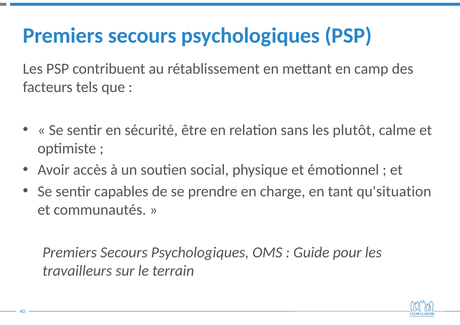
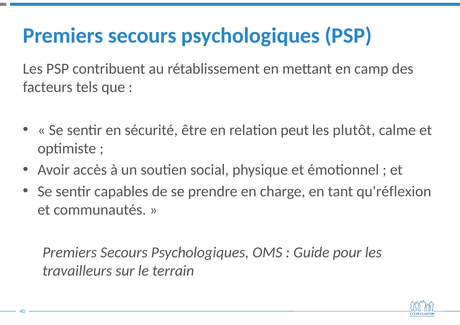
sans: sans -> peut (295, 130)
qu'situation: qu'situation -> qu'réflexion (394, 191)
